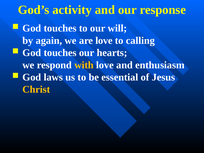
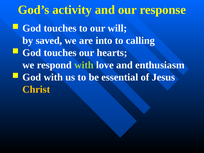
again: again -> saved (49, 40)
are love: love -> into (104, 40)
with colour: yellow -> light green (84, 65)
God laws: laws -> with (53, 77)
